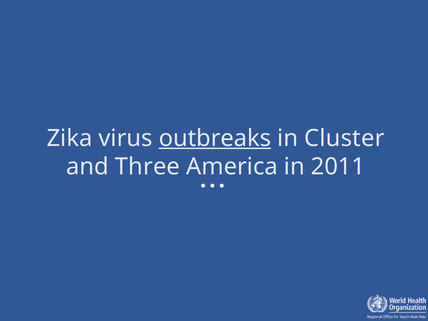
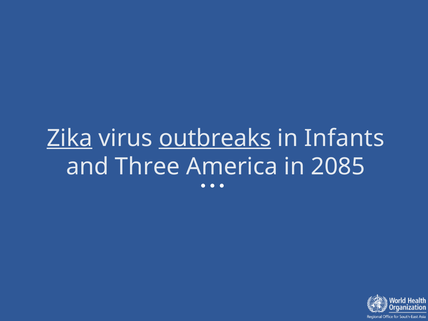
Zika underline: none -> present (70, 138)
Cluster: Cluster -> Infants (344, 138)
2011: 2011 -> 2085 (338, 167)
